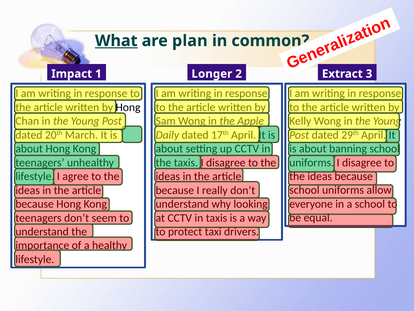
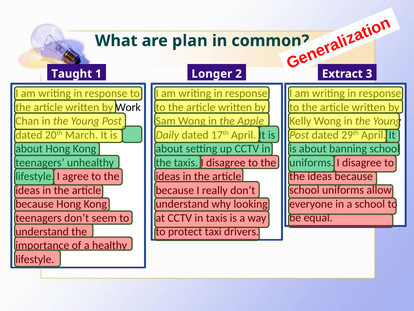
What underline: present -> none (116, 41)
Impact: Impact -> Taught (72, 74)
Hong: Hong -> Work (128, 107)
